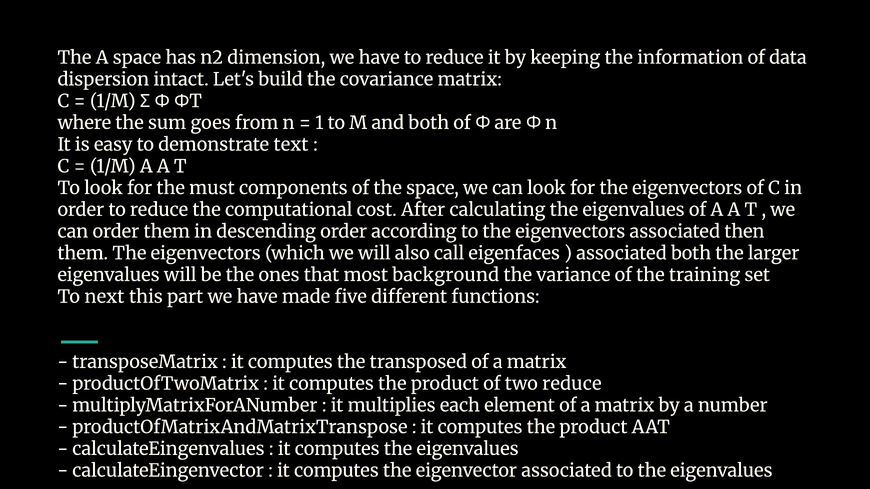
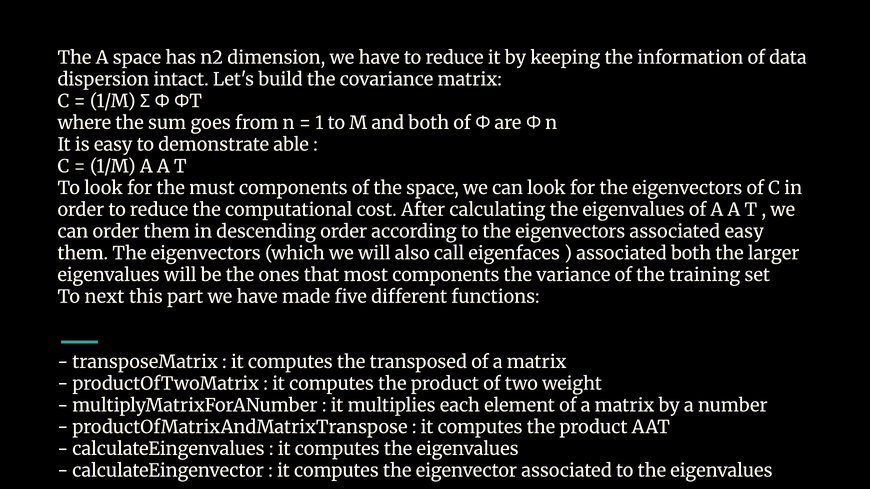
text: text -> able (291, 145)
associated then: then -> easy (744, 232)
most background: background -> components (446, 275)
two reduce: reduce -> weight (572, 384)
